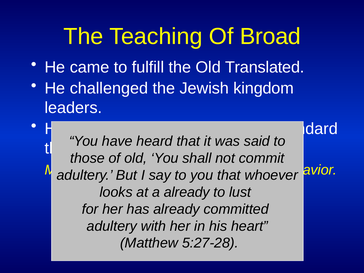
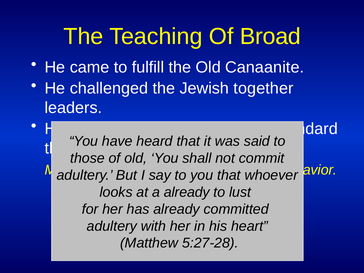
Translated: Translated -> Canaanite (265, 67)
kingdom: kingdom -> together (264, 88)
